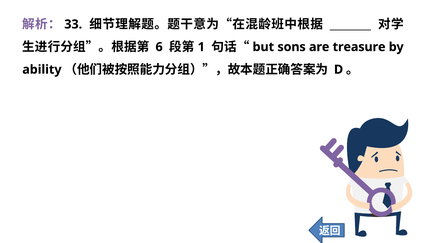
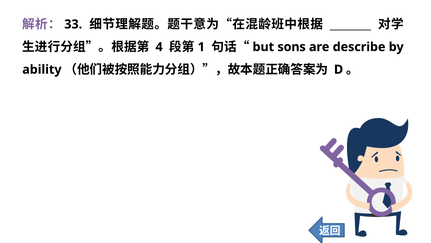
6: 6 -> 4 (159, 47)
treasure: treasure -> describe (359, 47)
